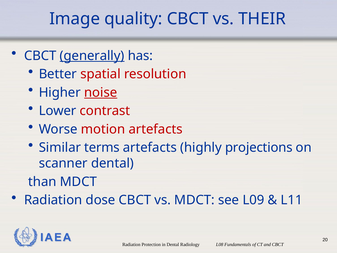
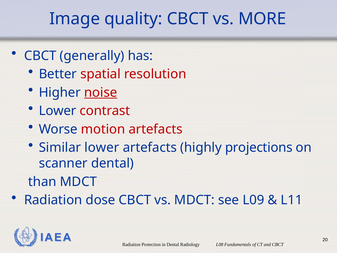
THEIR: THEIR -> MORE (262, 19)
generally underline: present -> none (92, 56)
Similar terms: terms -> lower (102, 147)
